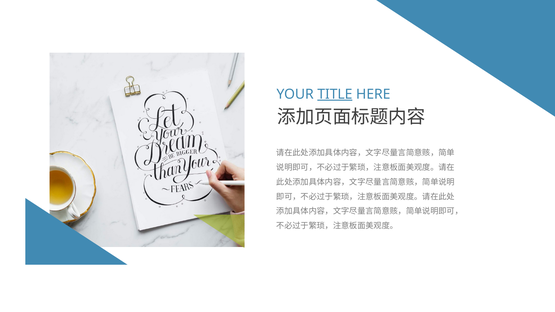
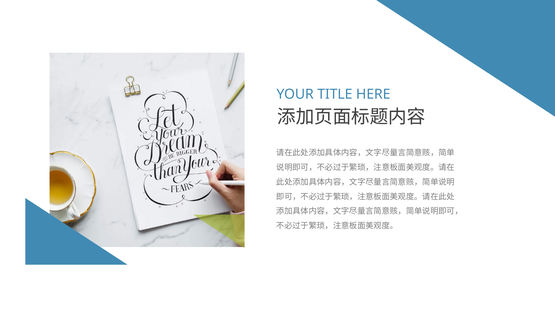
TITLE underline: present -> none (335, 94)
